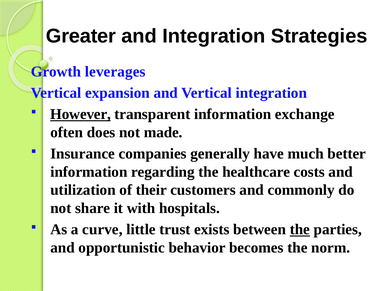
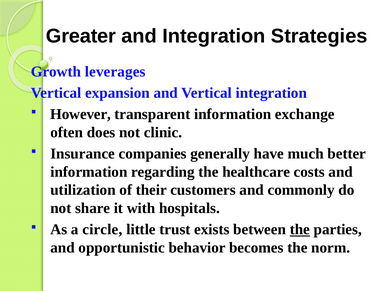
However underline: present -> none (81, 115)
made: made -> clinic (163, 133)
curve: curve -> circle (102, 230)
